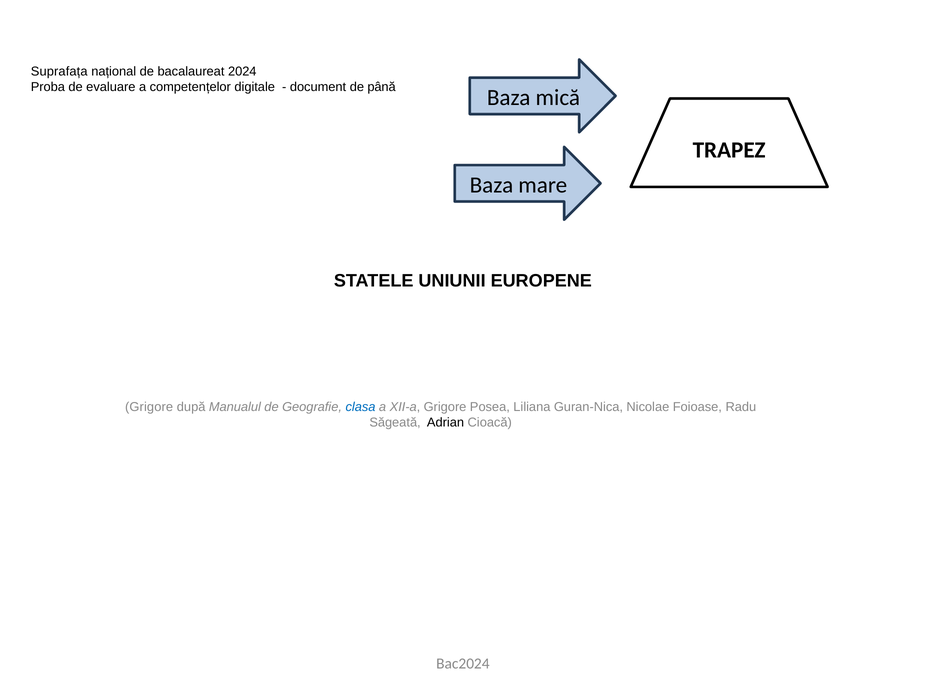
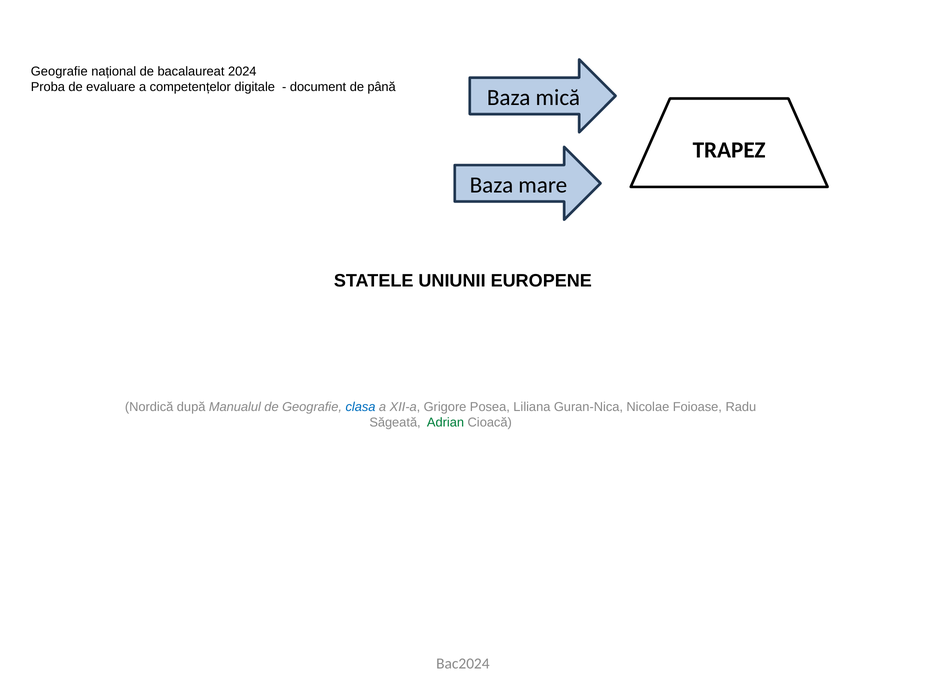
Suprafața: Suprafața -> Geografie (59, 71)
Grigore: Grigore -> Nordică (149, 407)
Adrian colour: black -> green (446, 422)
